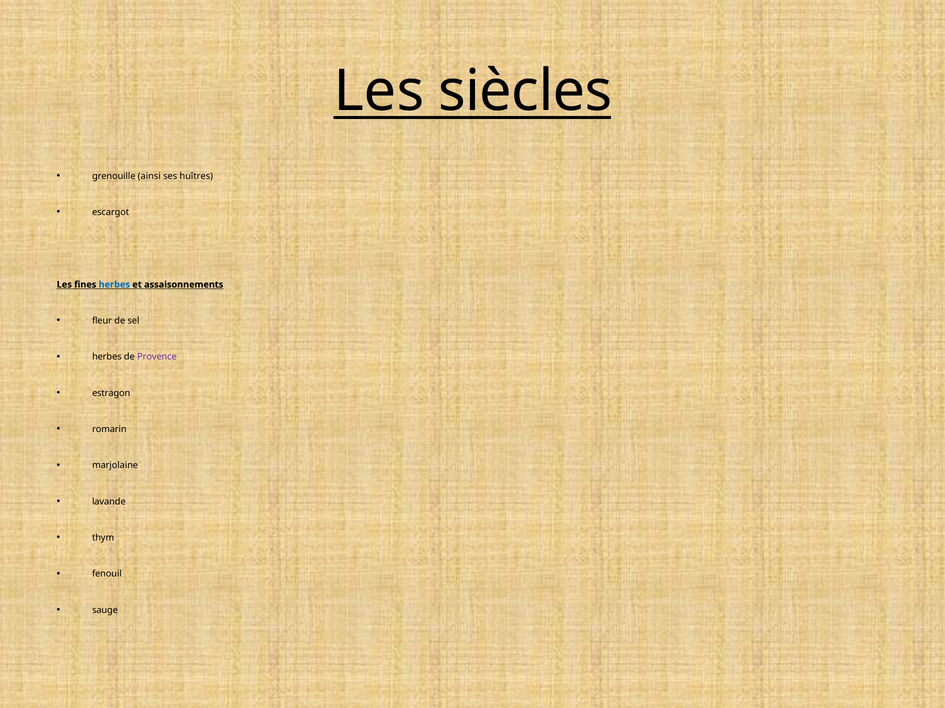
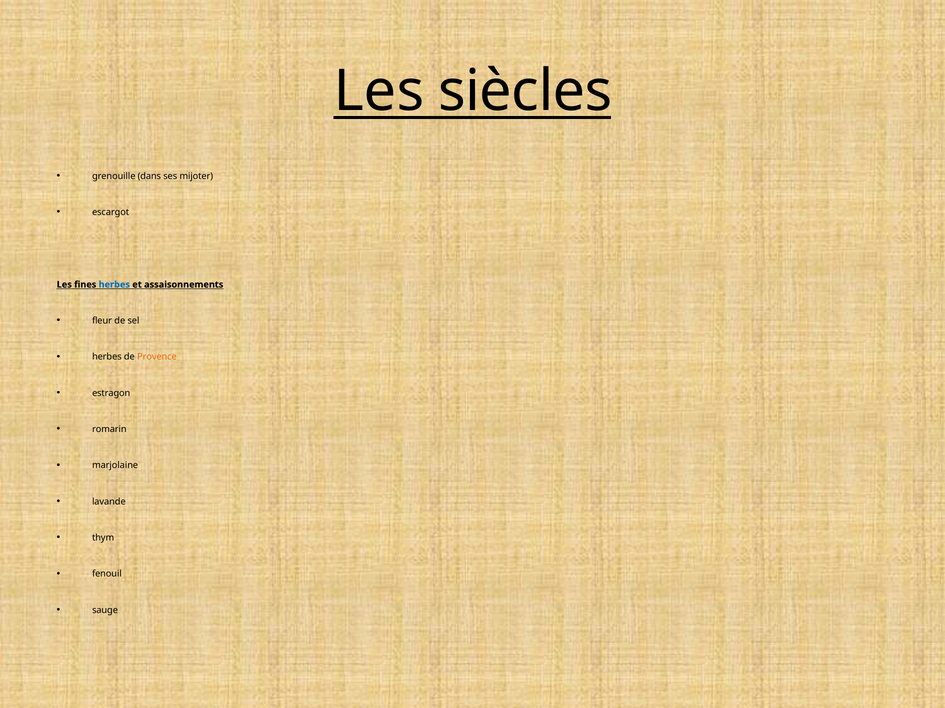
ainsi: ainsi -> dans (149, 176)
huîtres: huîtres -> mijoter (196, 176)
Provence colour: purple -> orange (157, 357)
